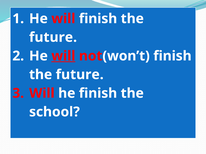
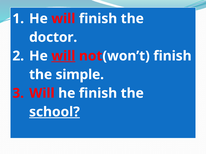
future: future -> doctor (53, 37)
future: future -> simple (80, 75)
school underline: none -> present (54, 112)
